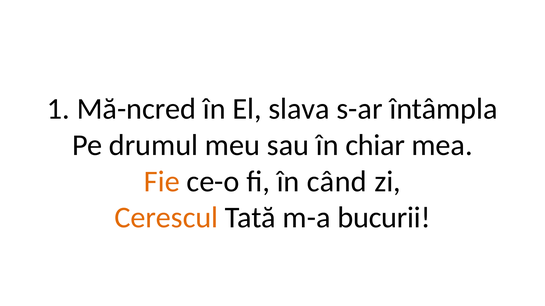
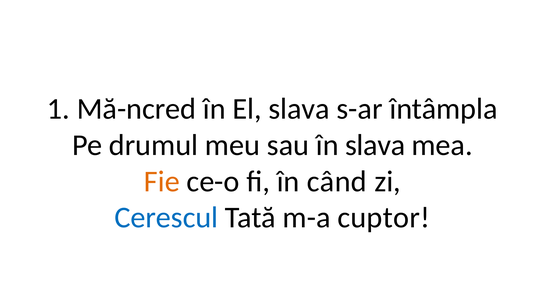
în chiar: chiar -> slava (375, 145)
Cerescul colour: orange -> blue (166, 218)
bucurii: bucurii -> cuptor (384, 218)
